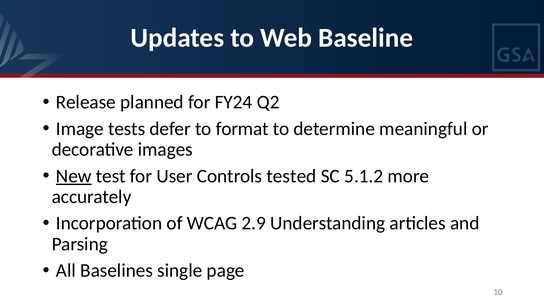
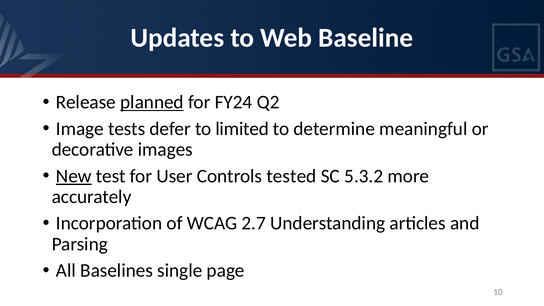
planned underline: none -> present (152, 102)
format: format -> limited (242, 129)
5.1.2: 5.1.2 -> 5.3.2 (364, 176)
2.9: 2.9 -> 2.7 (254, 223)
